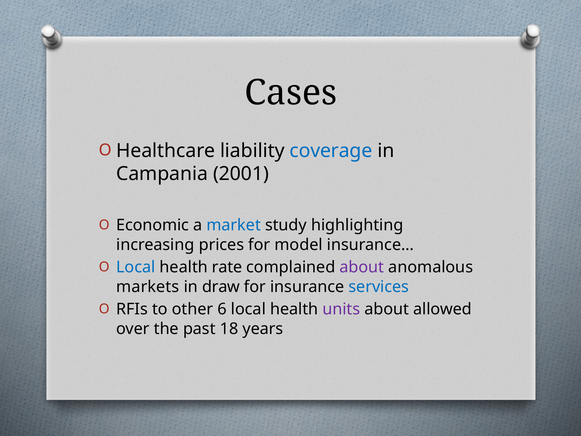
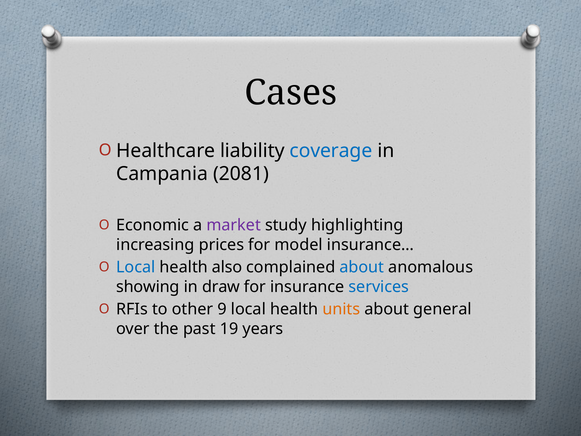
2001: 2001 -> 2081 (241, 174)
market colour: blue -> purple (234, 225)
rate: rate -> also (227, 267)
about colour: purple -> blue (362, 267)
markets: markets -> showing (148, 287)
6: 6 -> 9 (222, 309)
units colour: purple -> orange (341, 309)
allowed: allowed -> general (442, 309)
18: 18 -> 19 (229, 329)
